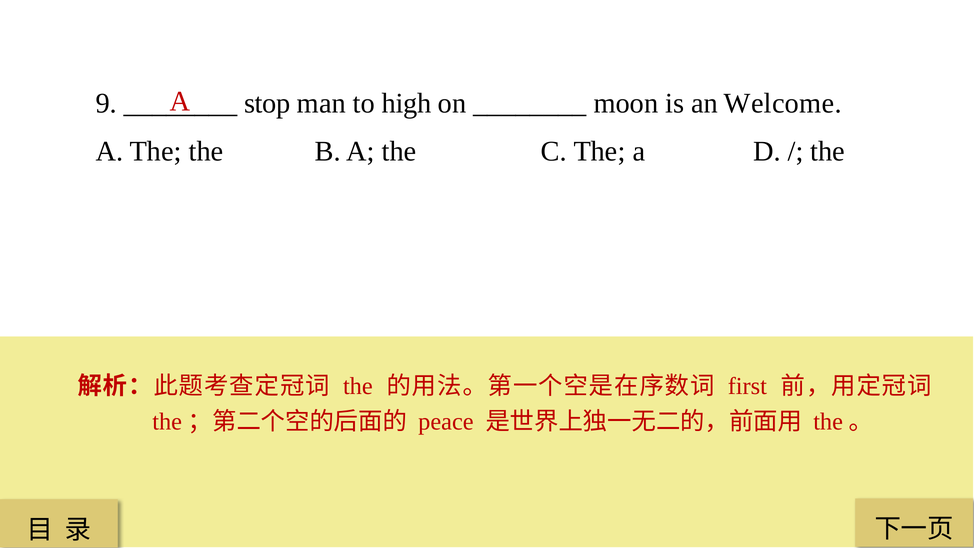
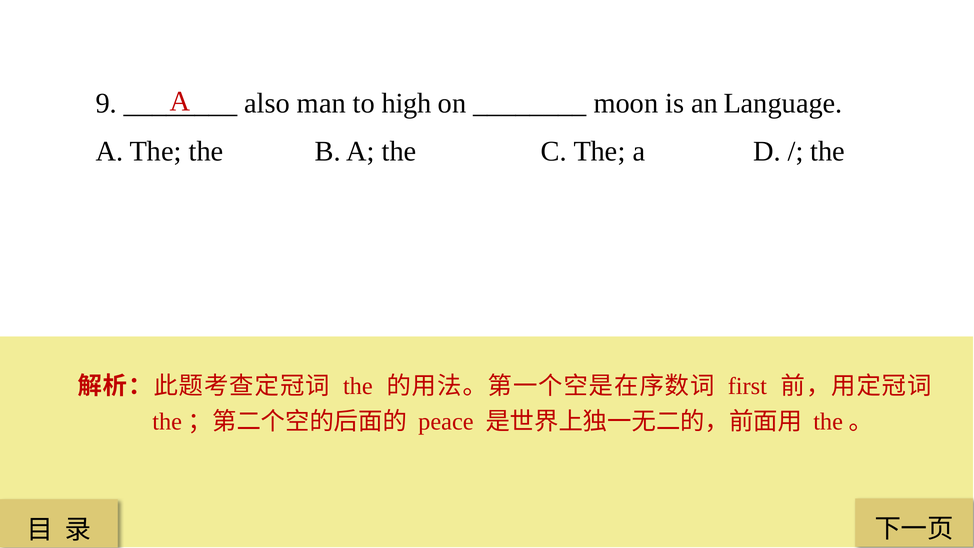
stop: stop -> also (267, 104)
Welcome: Welcome -> Language (783, 104)
